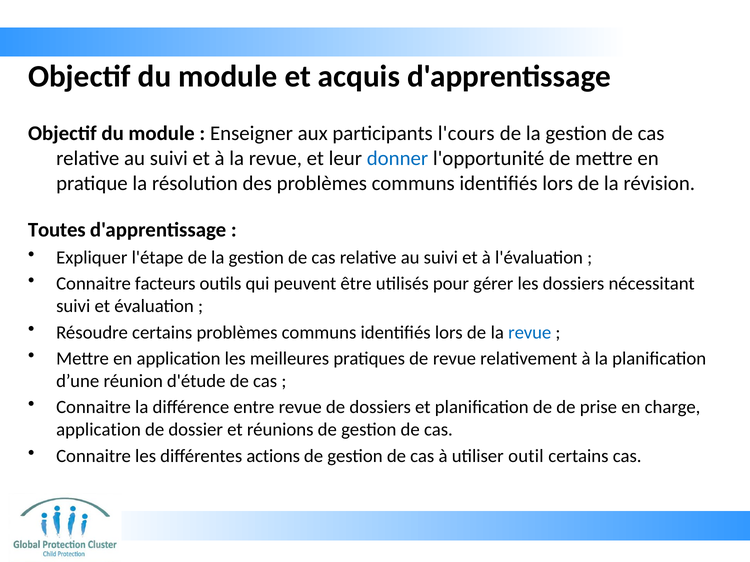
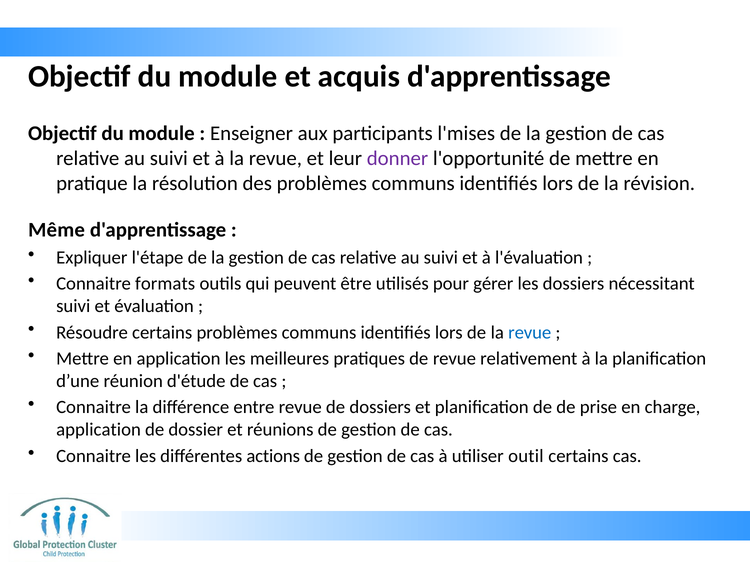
l'cours: l'cours -> l'mises (466, 134)
donner colour: blue -> purple (397, 159)
Toutes: Toutes -> Même (57, 230)
facteurs: facteurs -> formats (165, 284)
